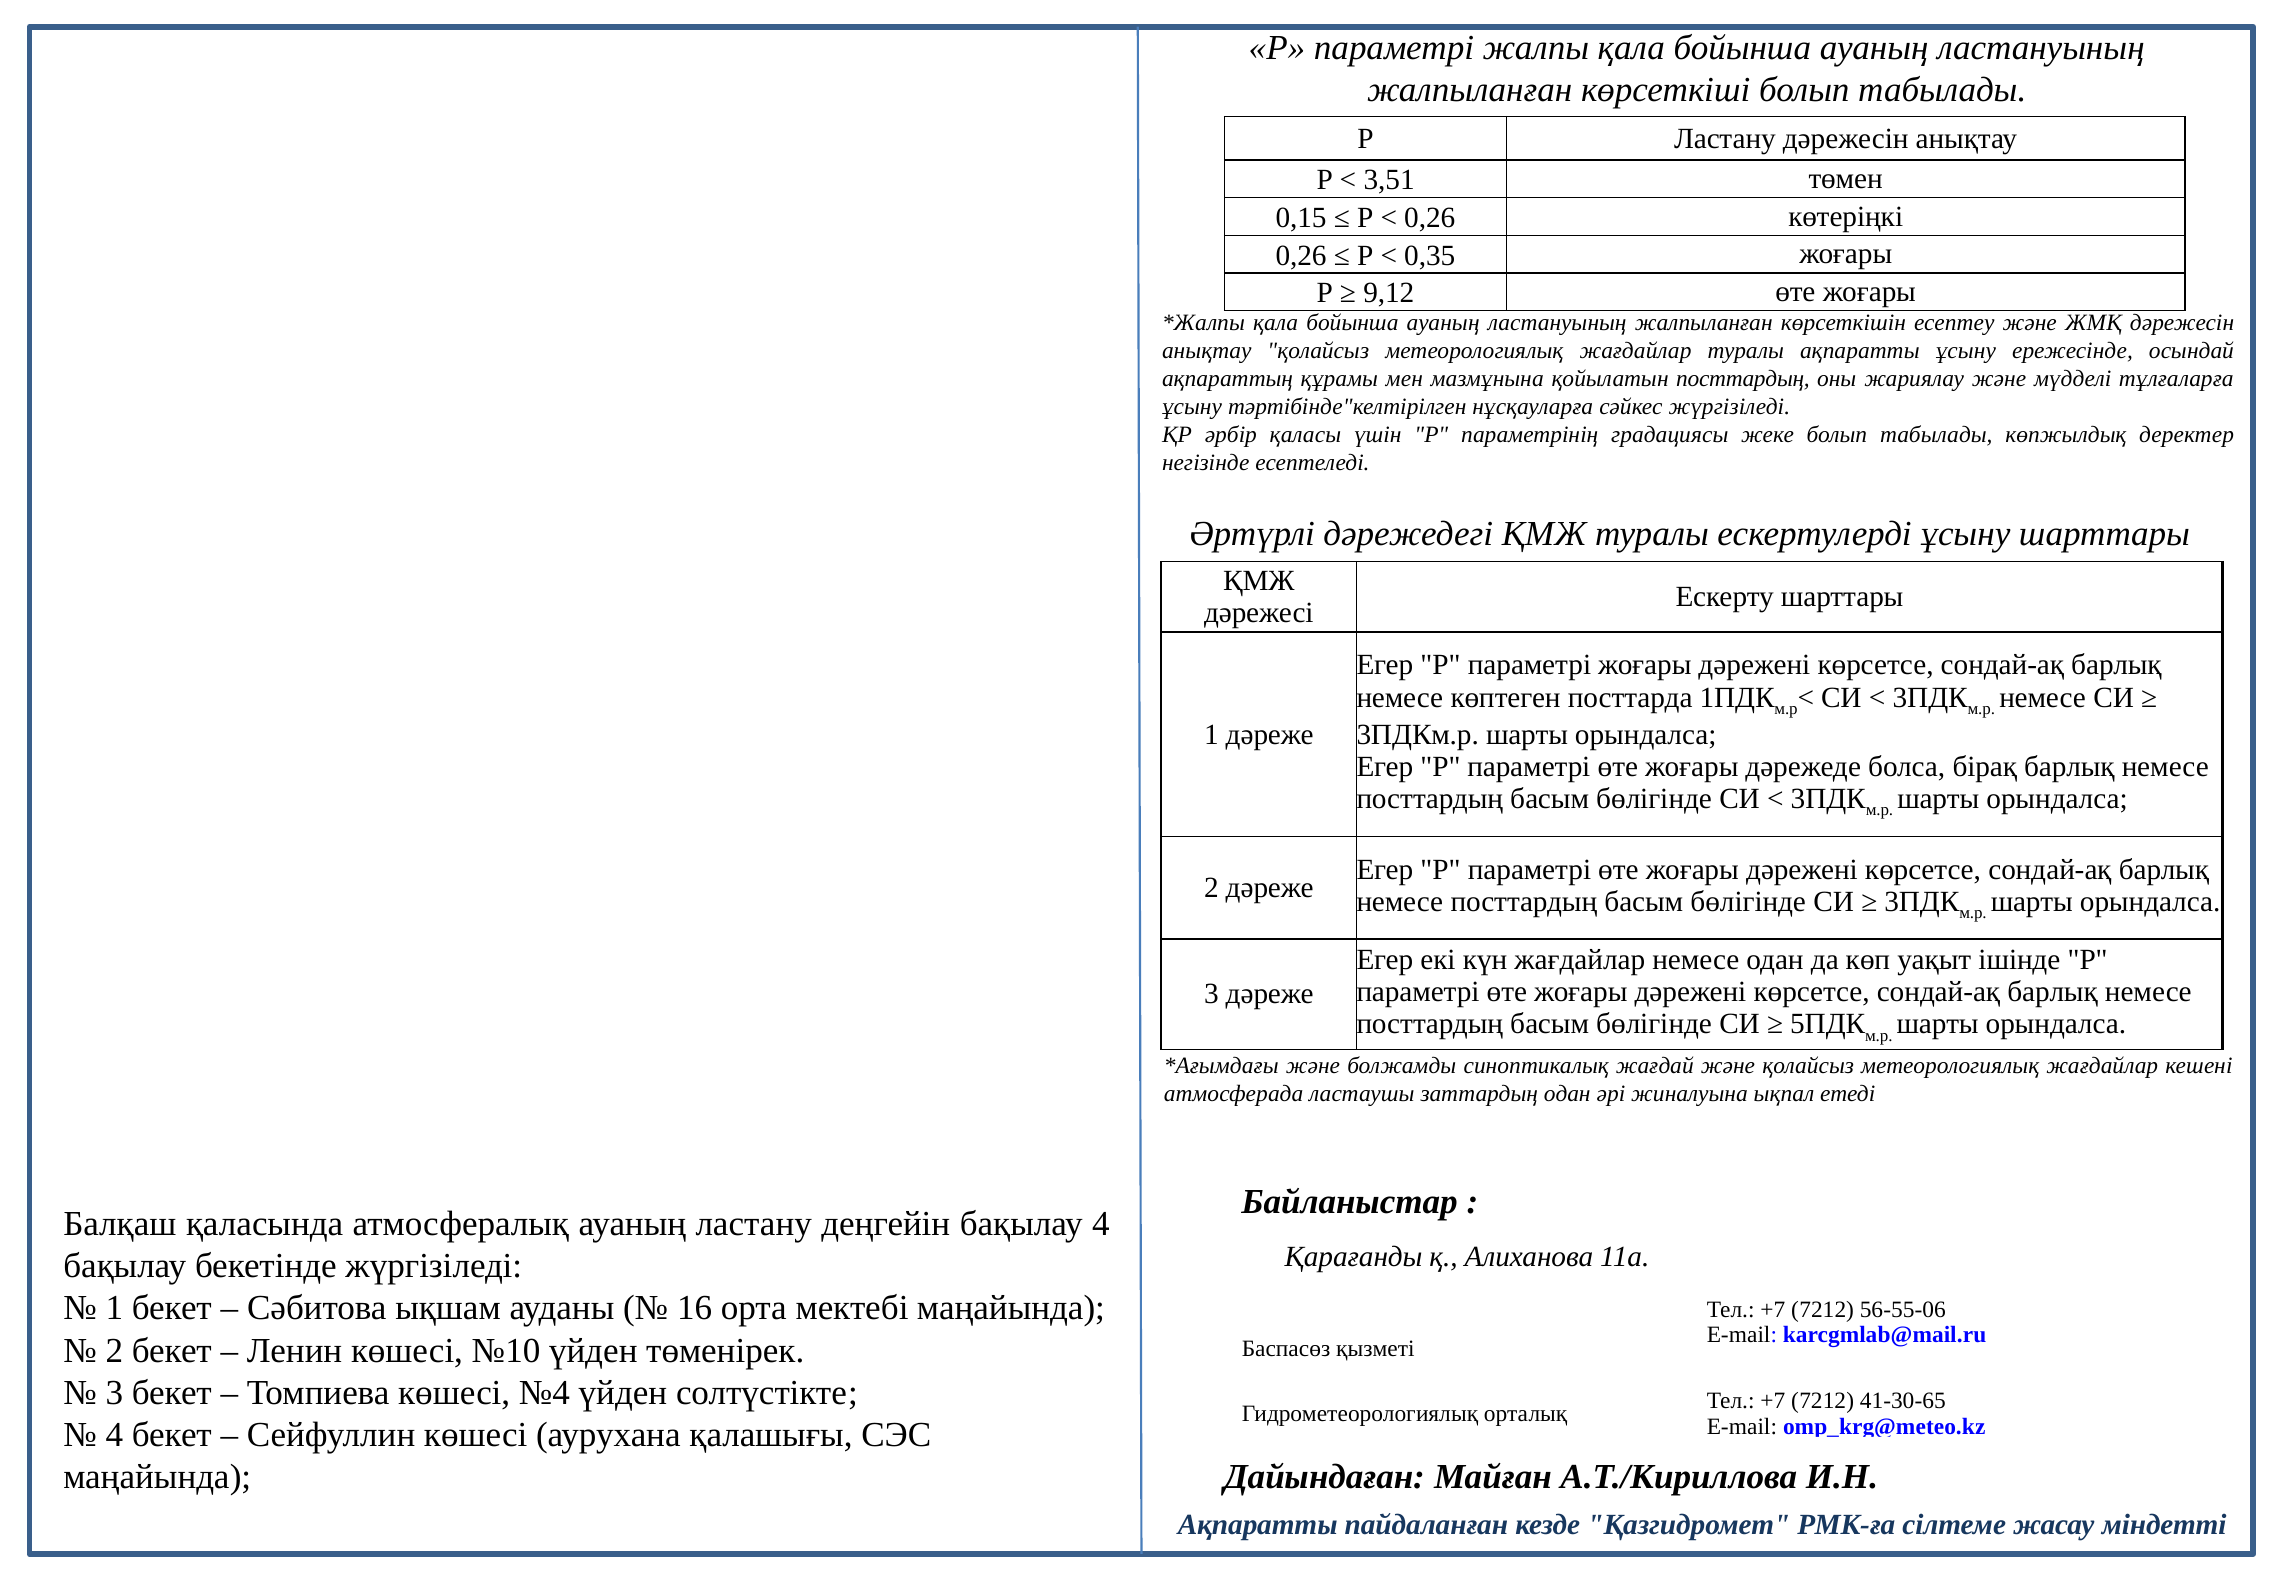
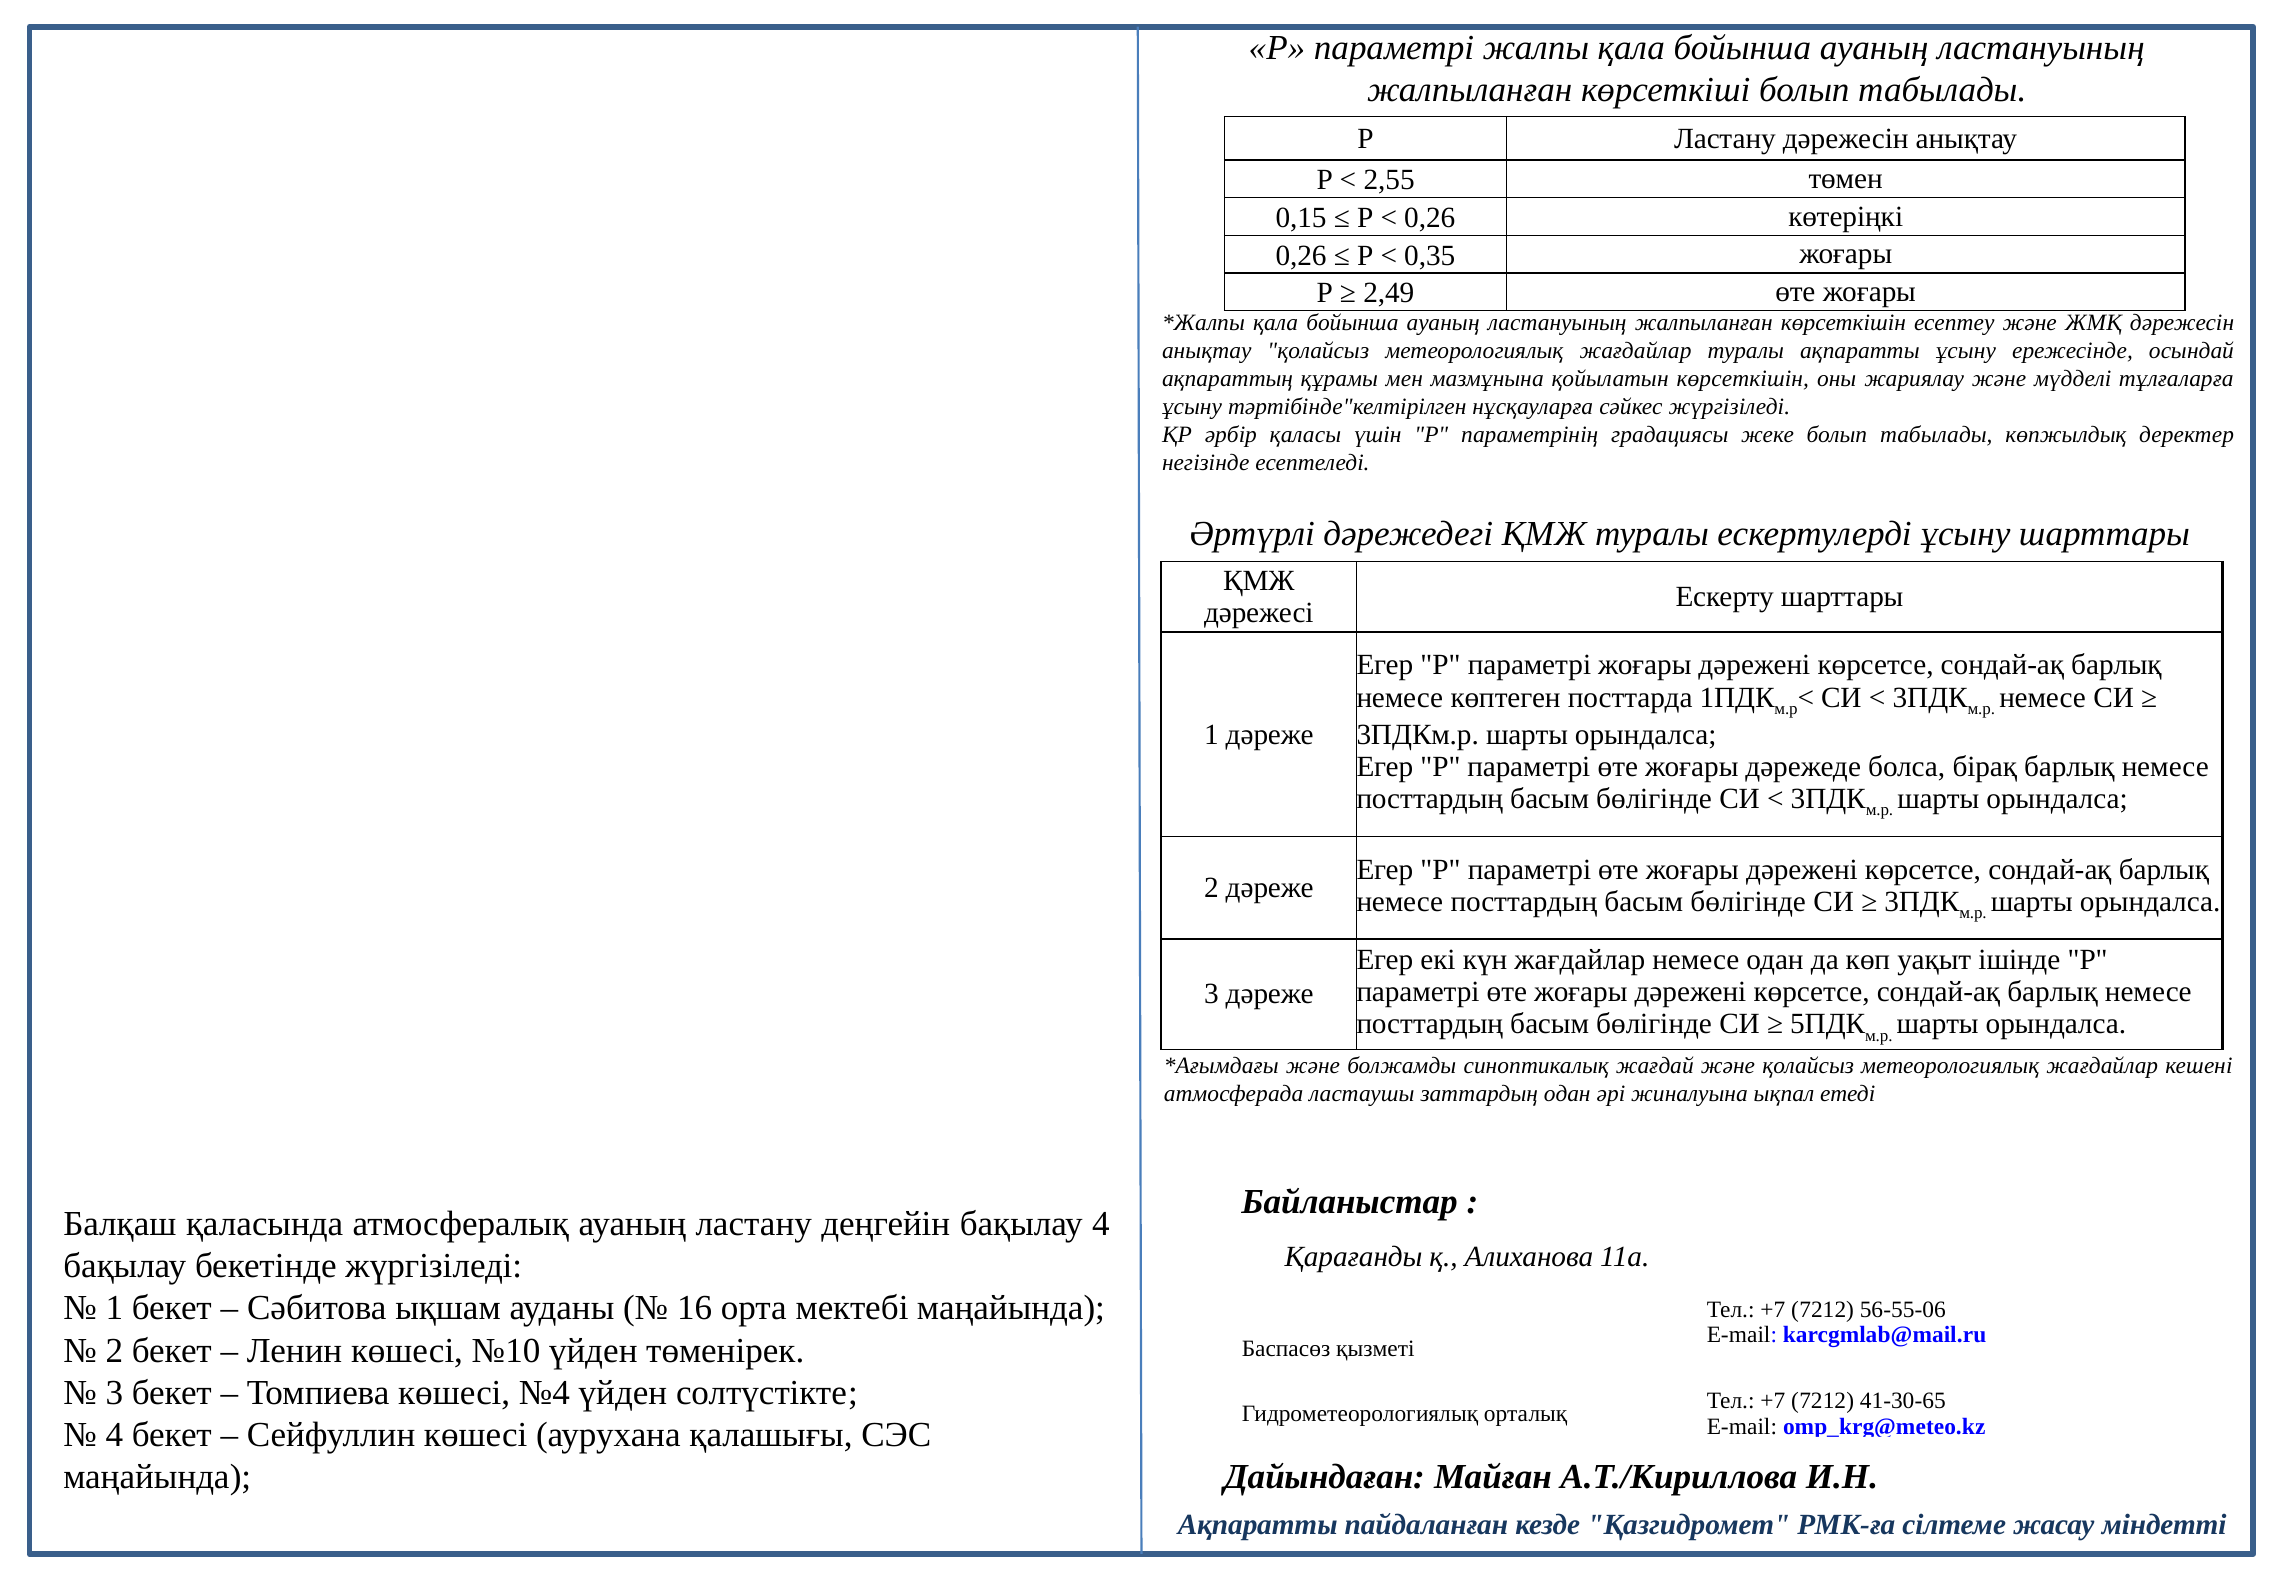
3,51: 3,51 -> 2,55 (1389, 180)
9,12: 9,12 -> 2,49 (1389, 293)
қойылатын посттардың: посттардың -> көрсеткішін (1743, 379)
